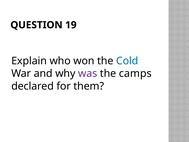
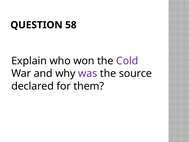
19: 19 -> 58 (71, 25)
Cold colour: blue -> purple (127, 61)
camps: camps -> source (135, 73)
